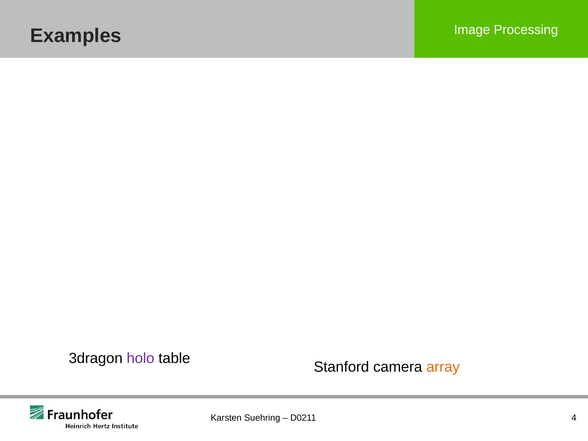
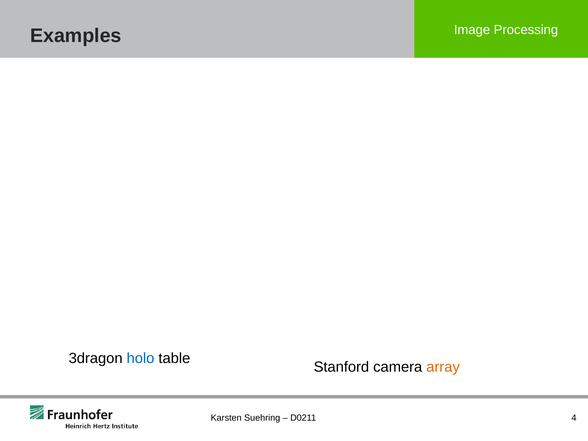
holo colour: purple -> blue (141, 358)
